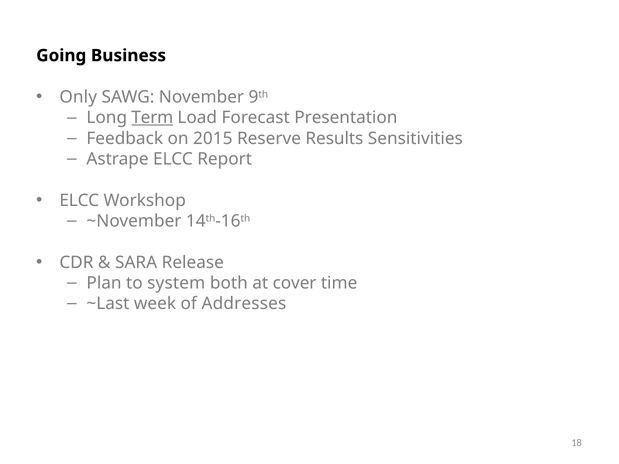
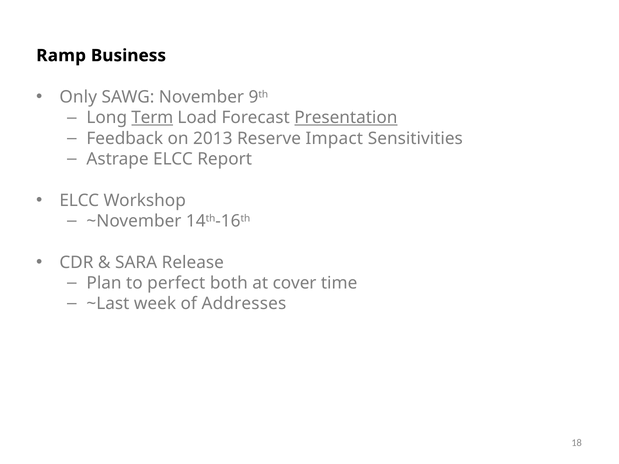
Going: Going -> Ramp (61, 56)
Presentation underline: none -> present (346, 118)
2015: 2015 -> 2013 (213, 139)
Results: Results -> Impact (334, 139)
system: system -> perfect (176, 283)
